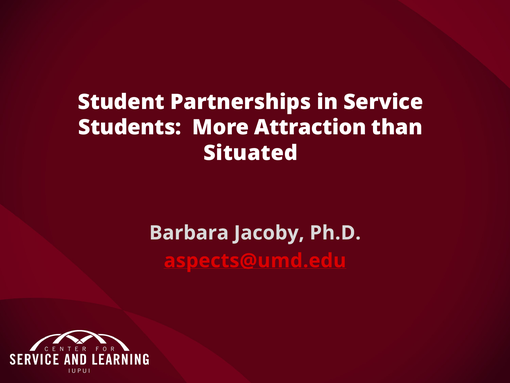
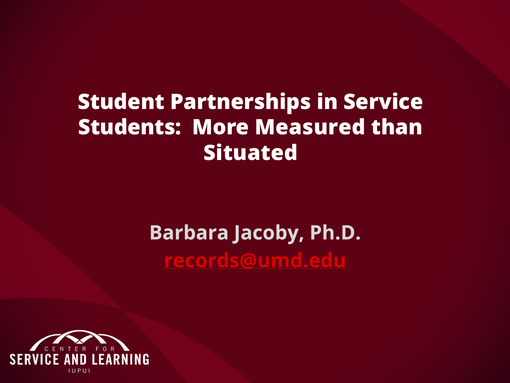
Attraction: Attraction -> Measured (310, 127)
aspects@umd.edu: aspects@umd.edu -> records@umd.edu (255, 260)
